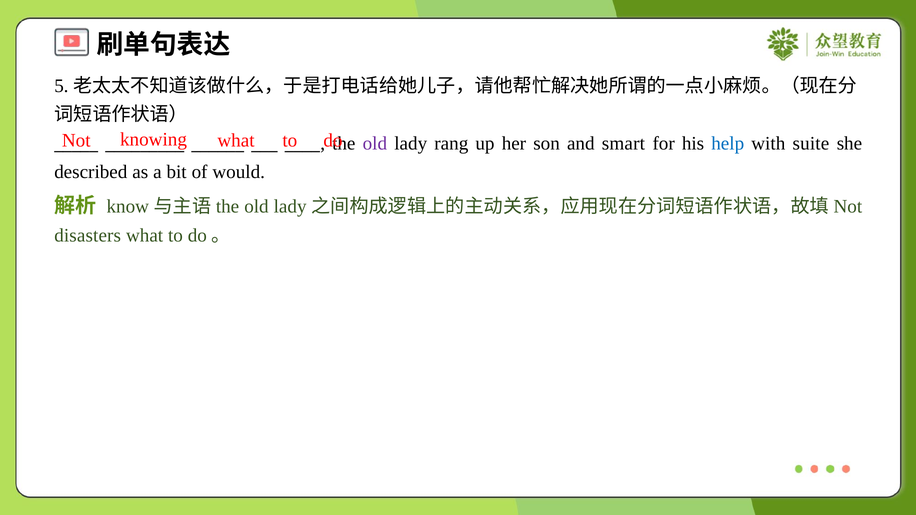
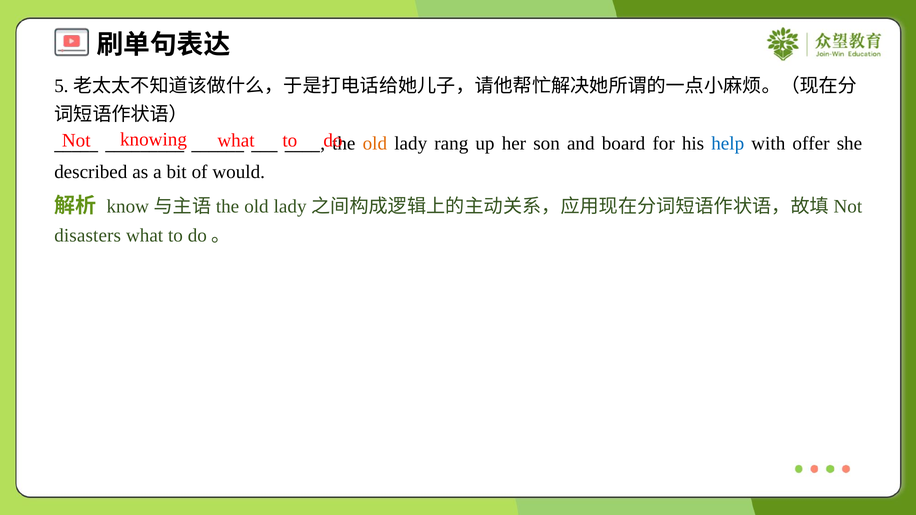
old colour: purple -> orange (375, 143)
smart: smart -> board (624, 143)
suite: suite -> offer (811, 143)
